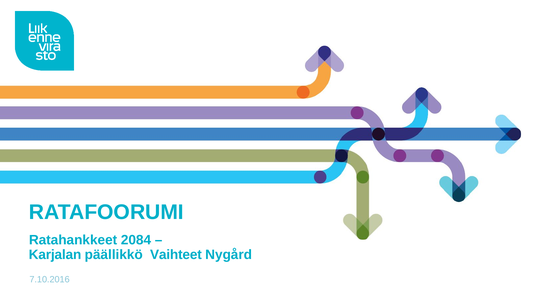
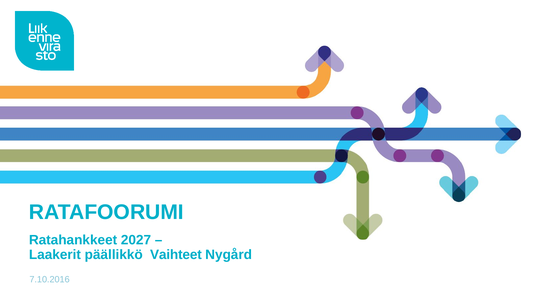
2084: 2084 -> 2027 (136, 240)
Karjalan: Karjalan -> Laakerit (55, 254)
